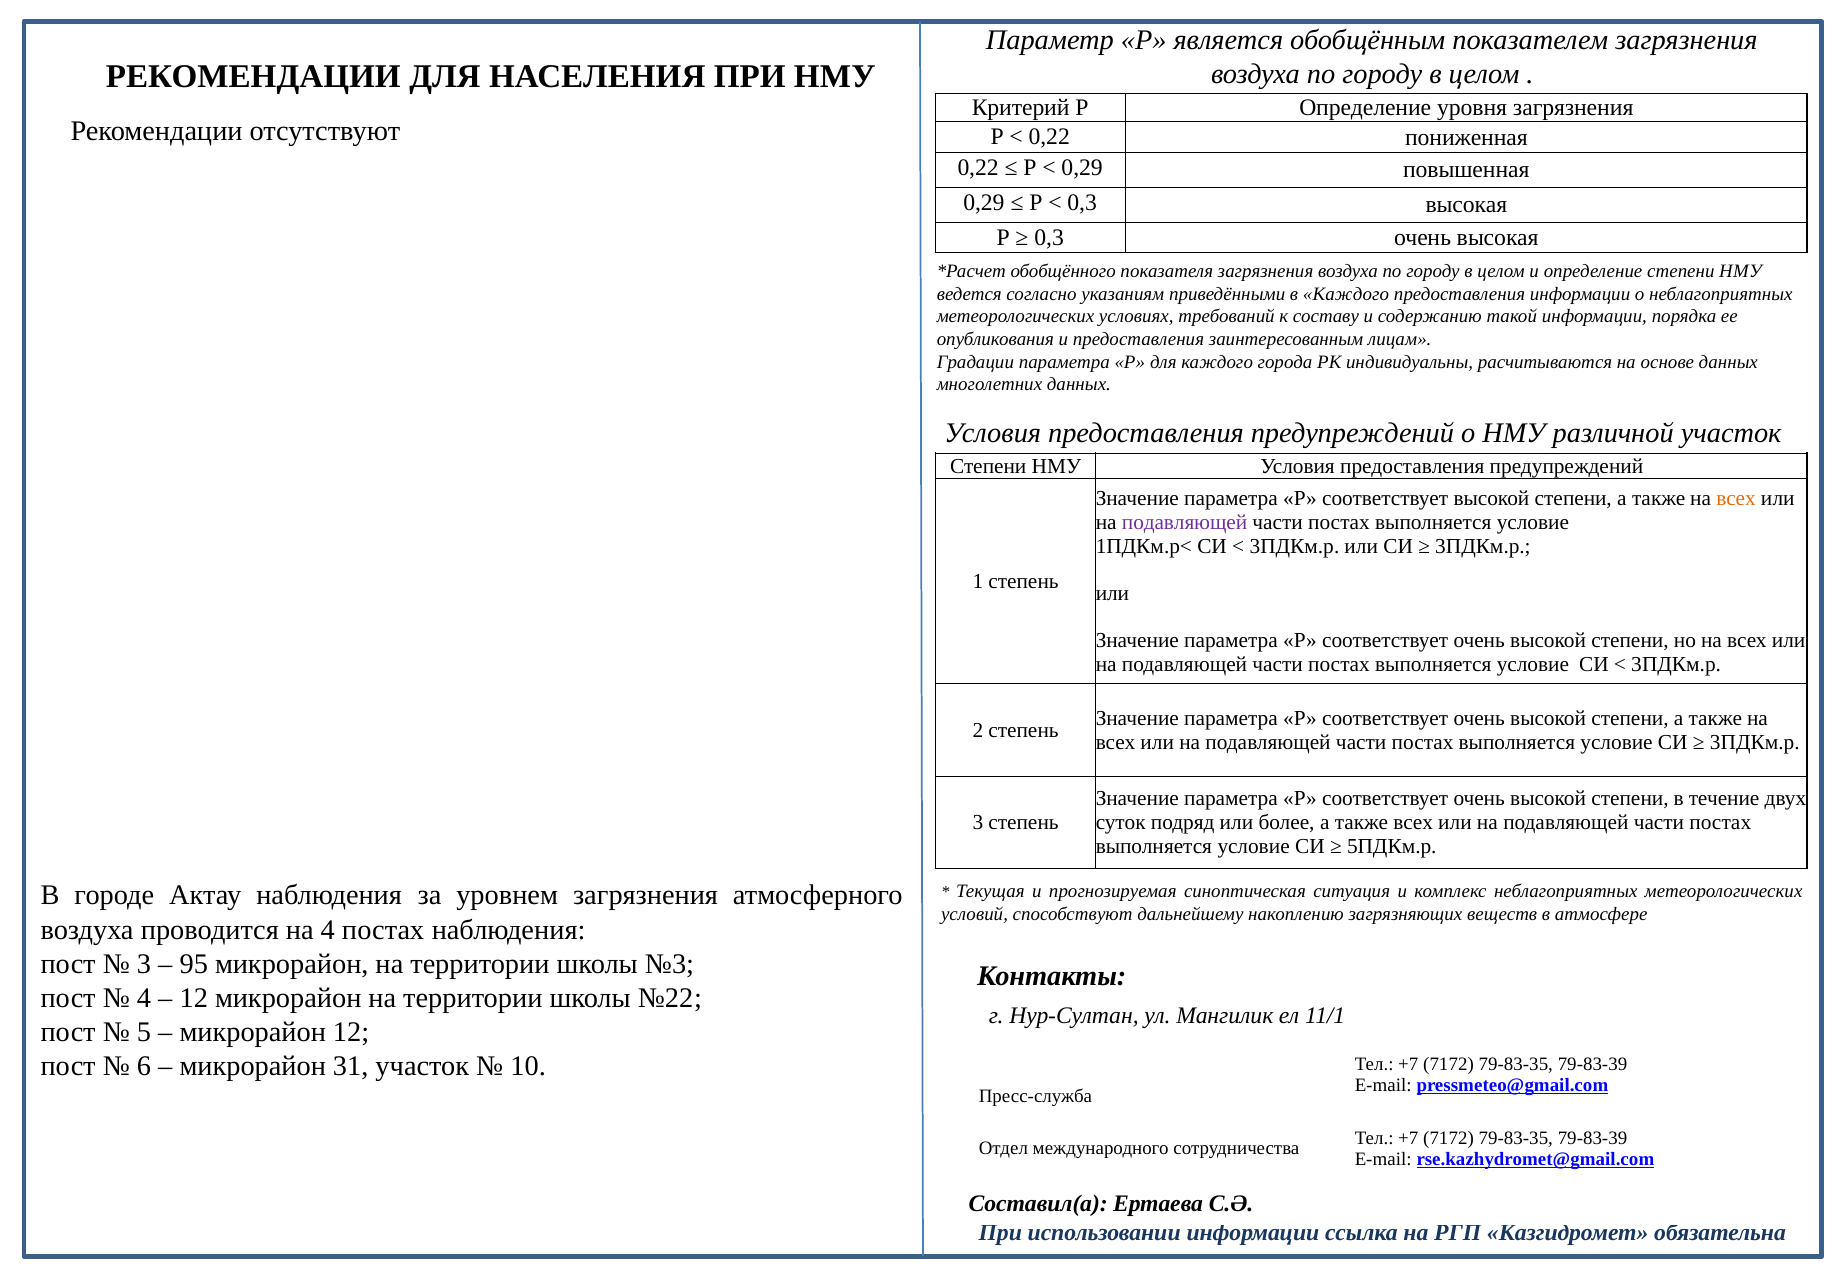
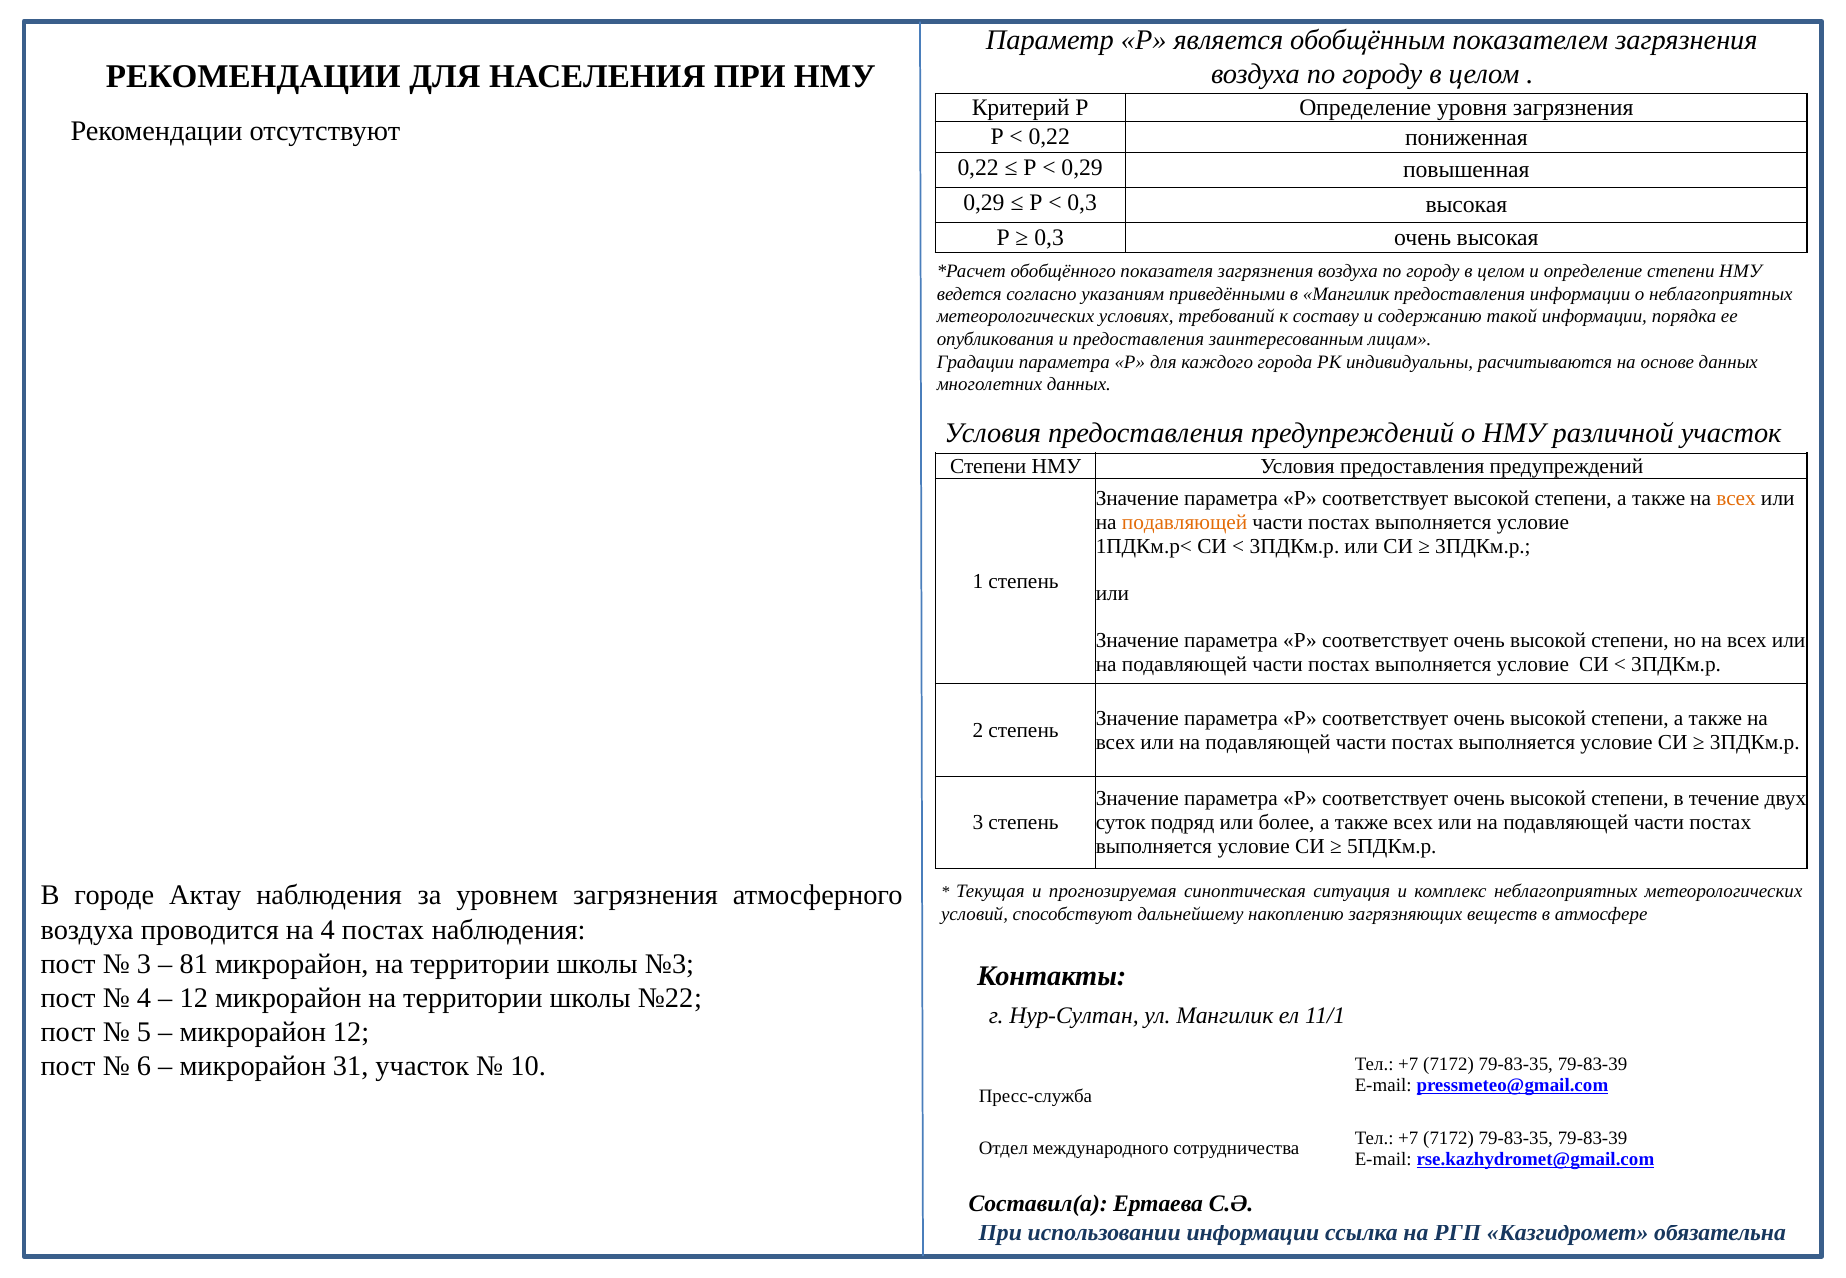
в Каждого: Каждого -> Мангилик (1346, 294)
подавляющей colour: purple -> orange (1185, 522)
95: 95 -> 81 (194, 964)
